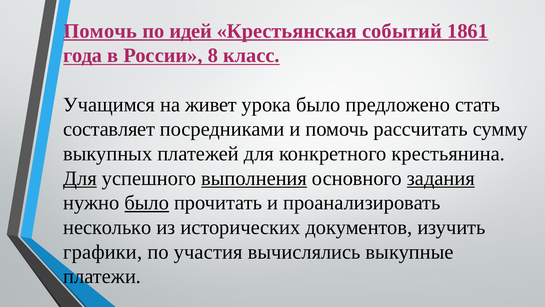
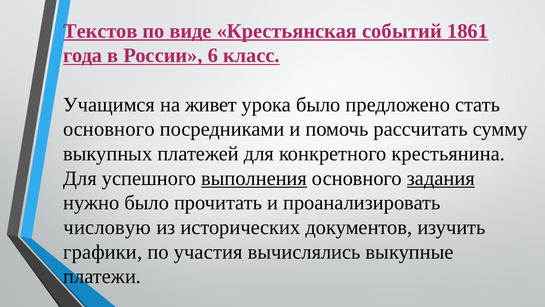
Помочь: Помочь -> Текстов (100, 31)
идей: идей -> виде (191, 31)
8: 8 -> 6 (213, 55)
составляет: составляет -> основного (109, 129)
Для underline: present -> none (80, 178)
было underline: present -> none (147, 203)
несколько: несколько -> числовую (107, 227)
